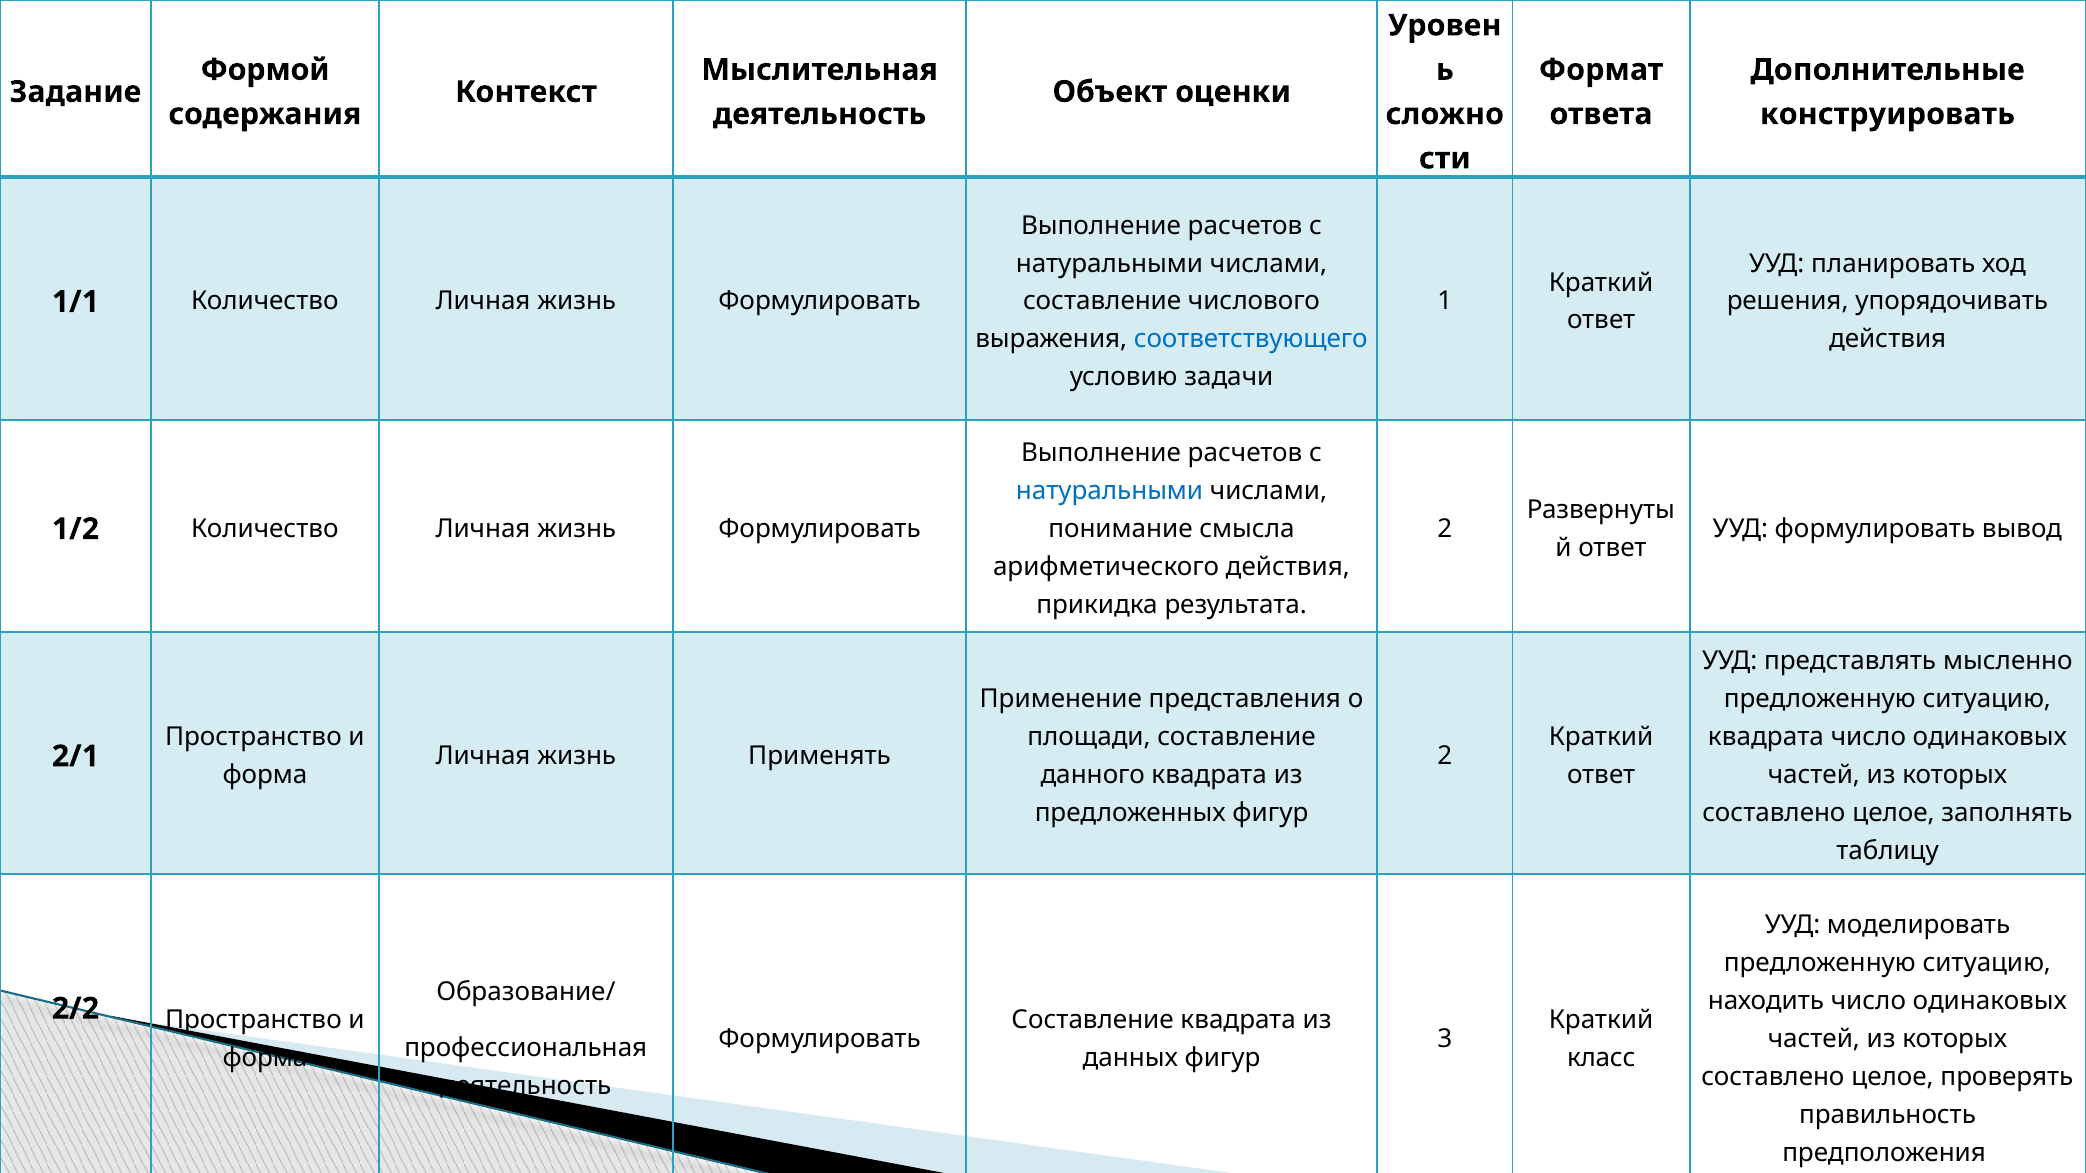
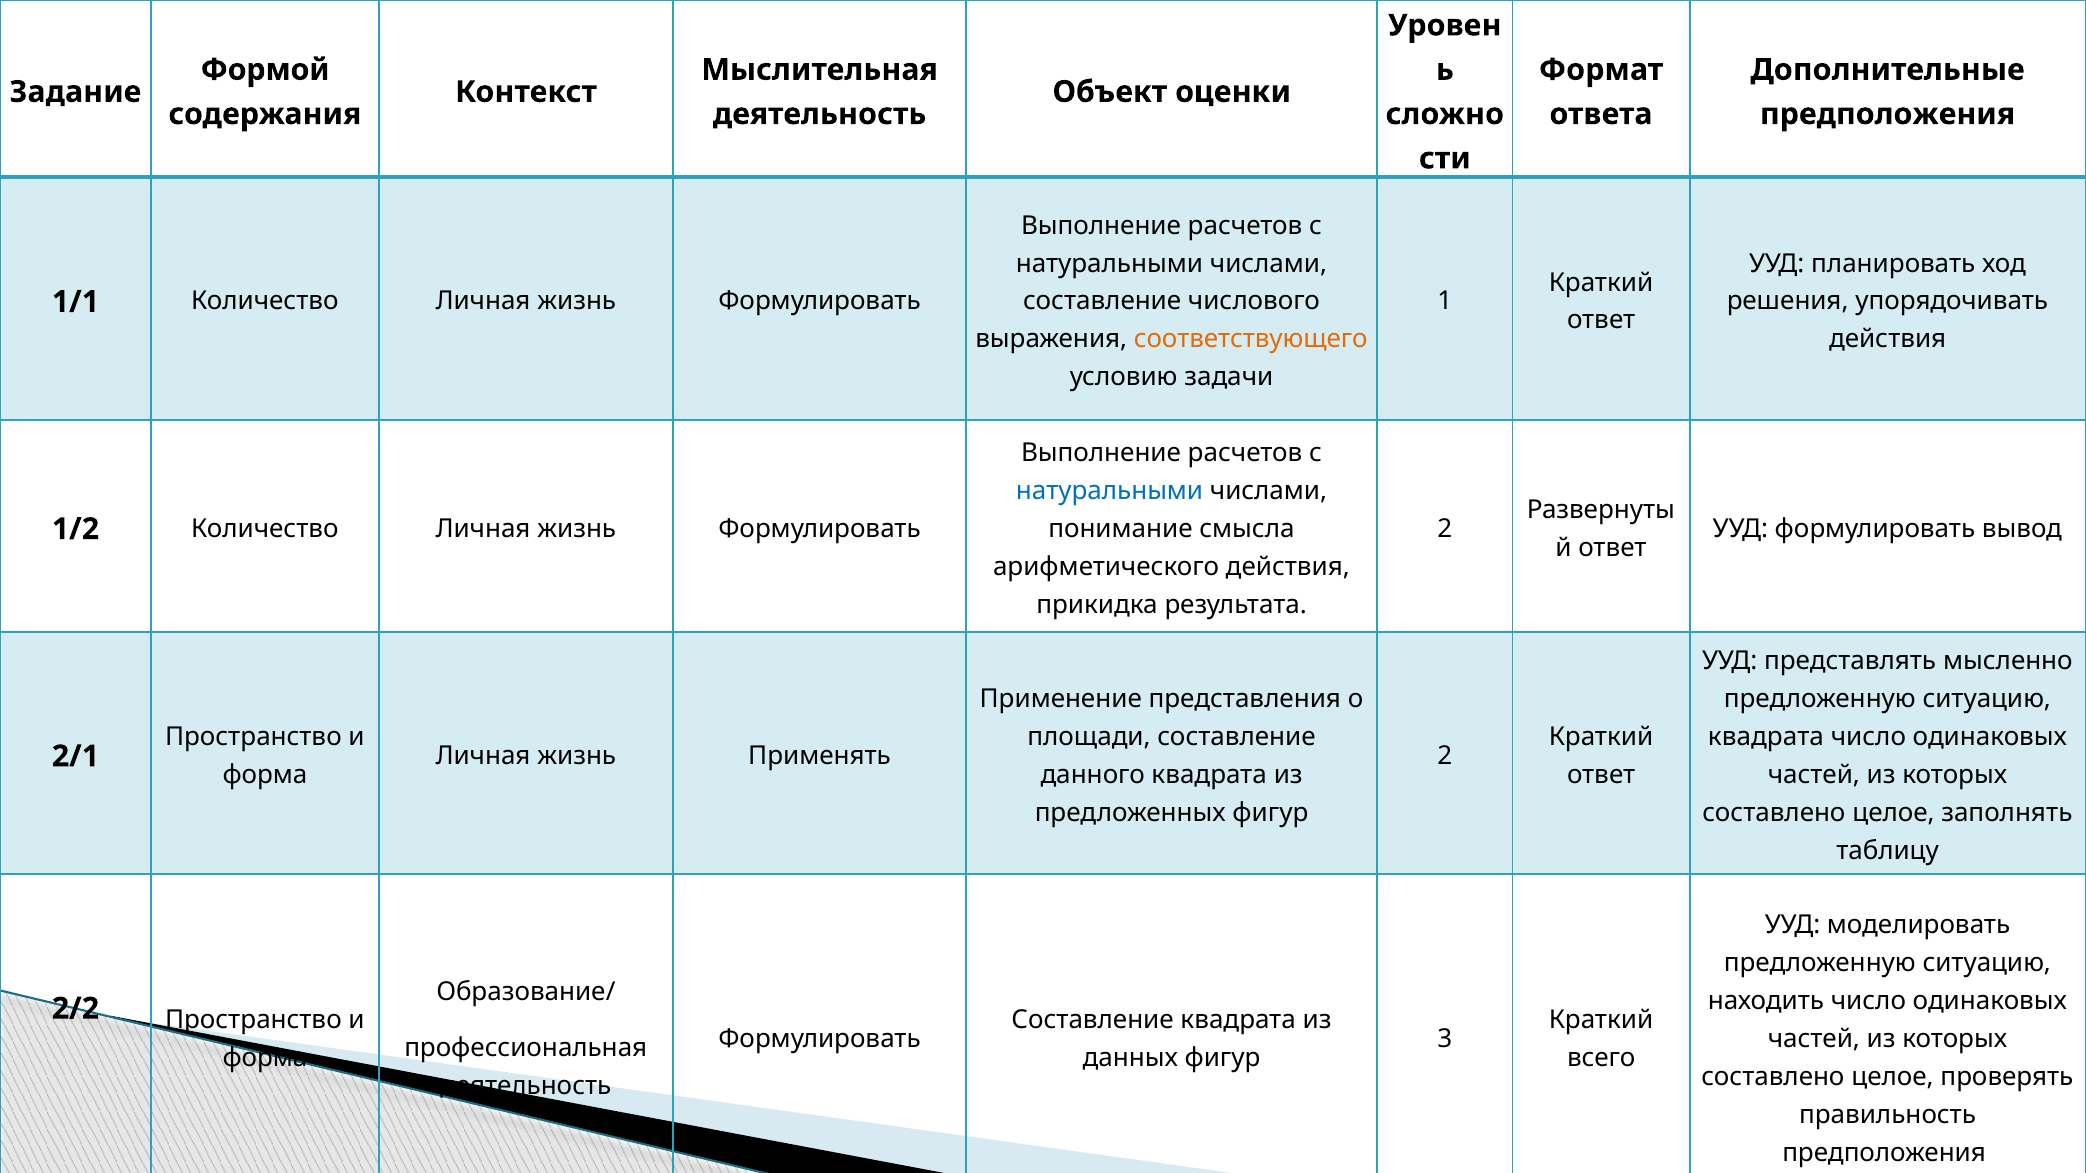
конструировать: конструировать -> предположения (1888, 114)
соответствующего colour: blue -> orange (1251, 339)
класс: класс -> всего (1601, 1058)
